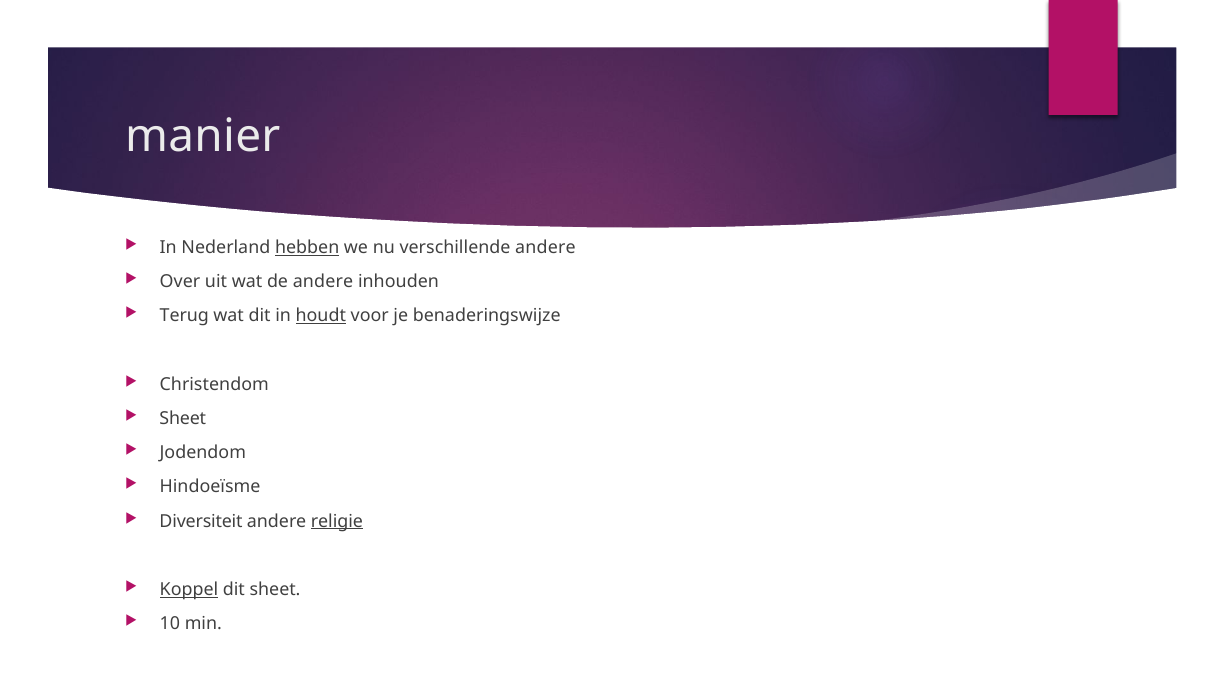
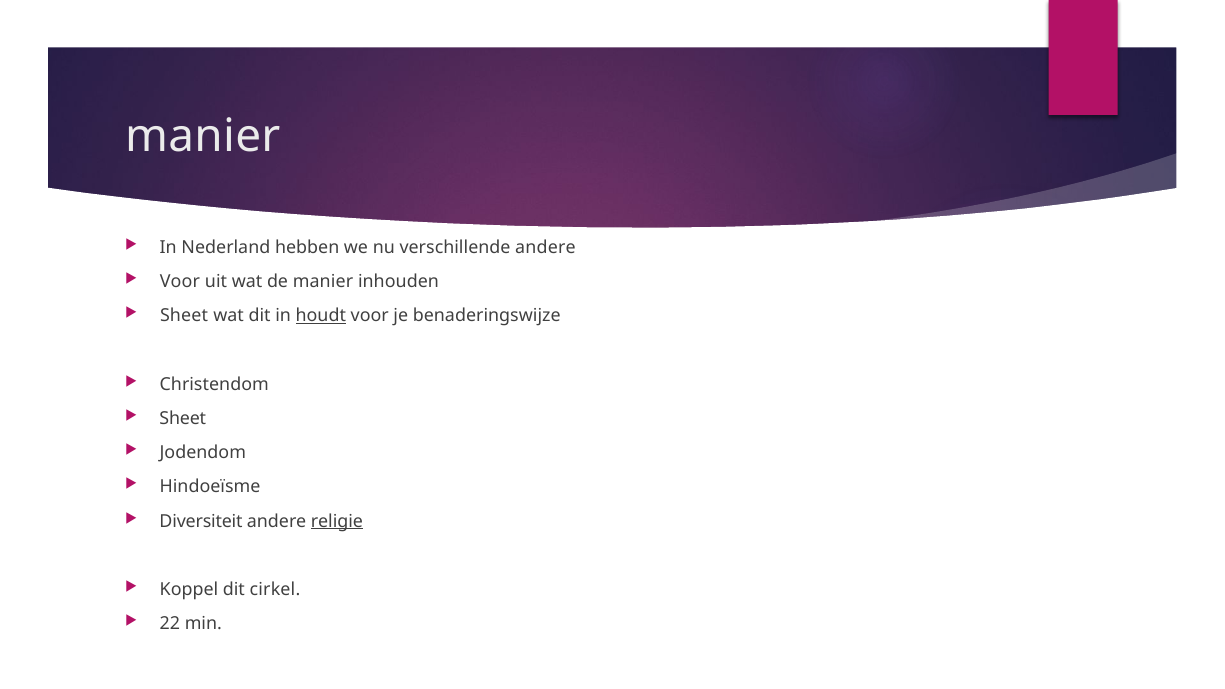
hebben underline: present -> none (307, 248)
Over: Over -> Voor (180, 282)
de andere: andere -> manier (323, 282)
Terug: Terug -> Sheet (184, 316)
Koppel underline: present -> none (189, 590)
dit sheet: sheet -> cirkel (275, 590)
10: 10 -> 22 (170, 624)
